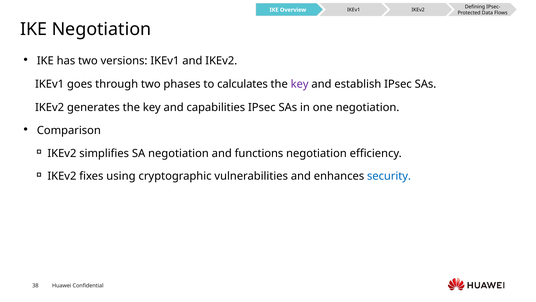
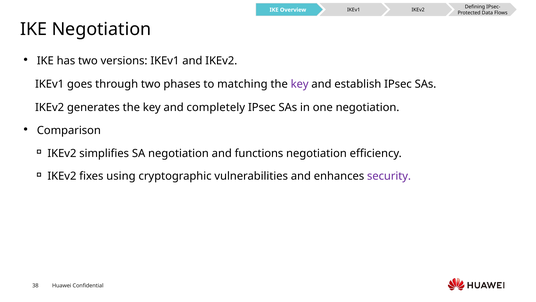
calculates: calculates -> matching (242, 84)
capabilities: capabilities -> completely (216, 107)
security colour: blue -> purple (389, 176)
